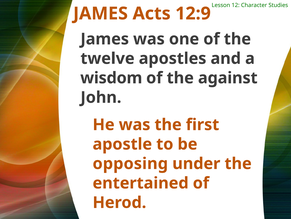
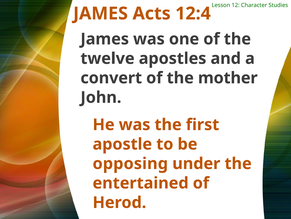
12:9: 12:9 -> 12:4 (193, 13)
wisdom: wisdom -> convert (111, 78)
against: against -> mother (228, 78)
